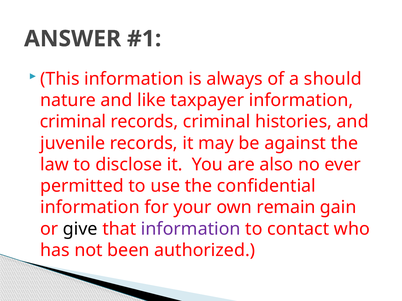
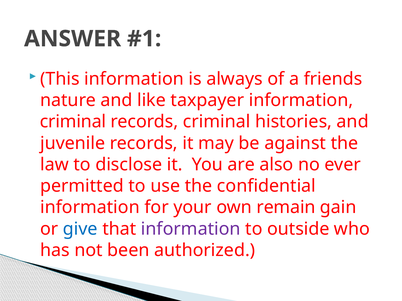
should: should -> friends (333, 79)
give colour: black -> blue (80, 229)
contact: contact -> outside (298, 229)
